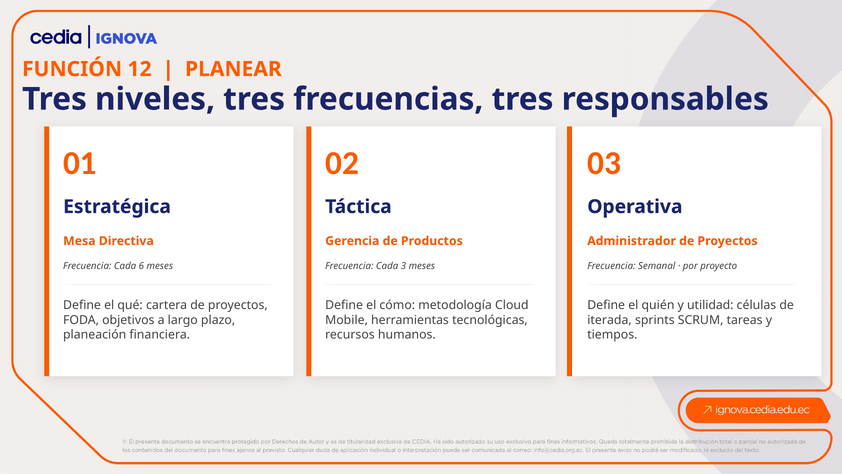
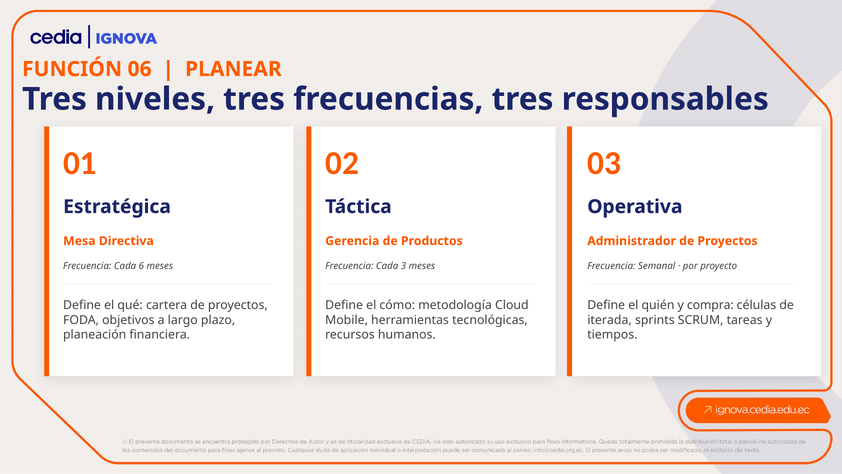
12: 12 -> 06 (140, 69)
utilidad: utilidad -> compra (710, 305)
